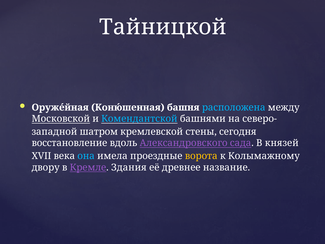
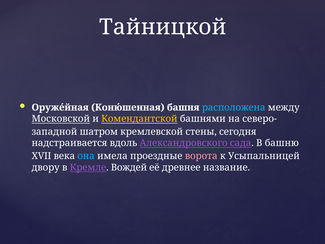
Комендантской colour: light blue -> yellow (139, 119)
восстановление: восстановление -> надстраивается (69, 143)
князей: князей -> башню (282, 143)
ворота colour: yellow -> pink (201, 156)
Колымажному: Колымажному -> Усыпальницей (264, 156)
Здания: Здания -> Вождей (129, 167)
